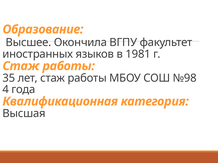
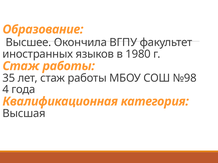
1981: 1981 -> 1980 (138, 54)
